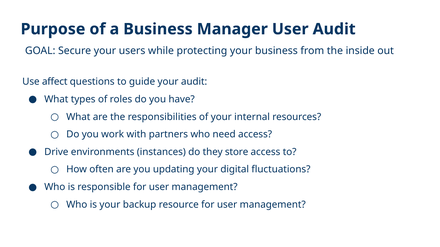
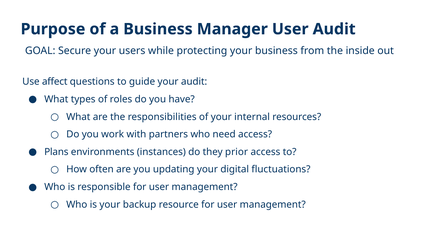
Drive: Drive -> Plans (56, 152)
store: store -> prior (237, 152)
